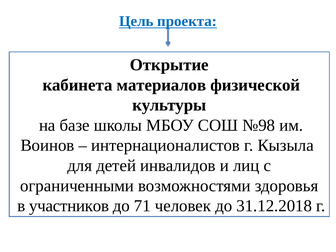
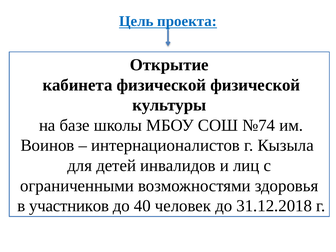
кабинета материалов: материалов -> физической (161, 85)
№98: №98 -> №74 (259, 125)
71: 71 -> 40 (142, 206)
